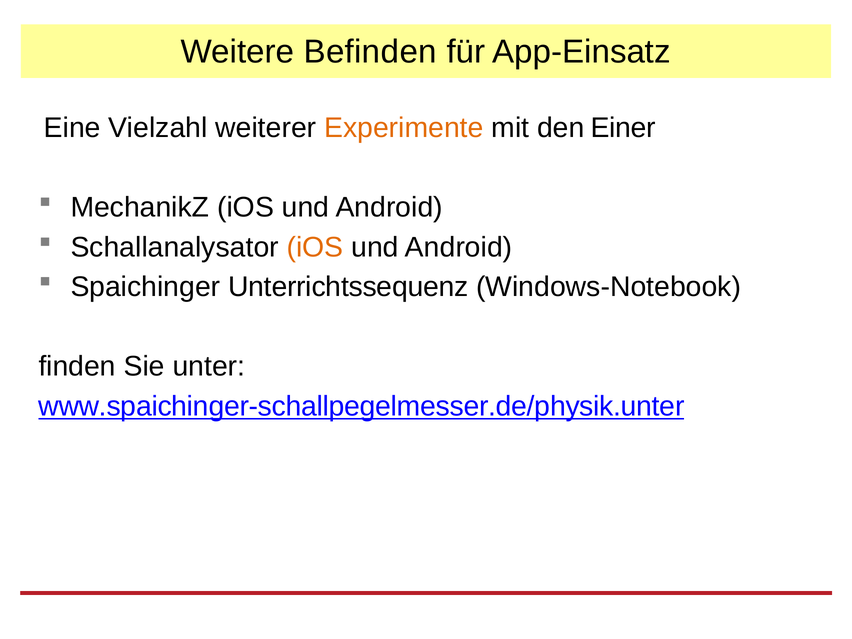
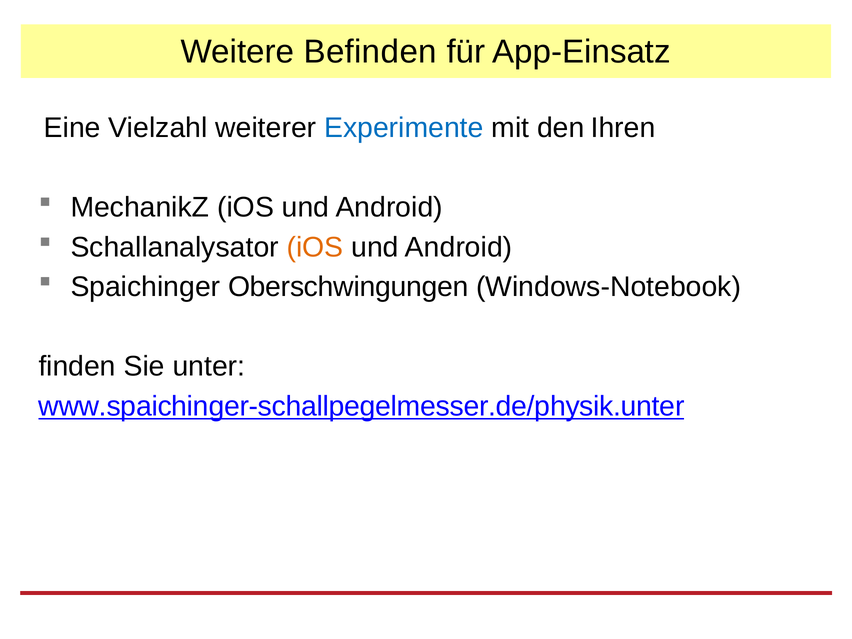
Experimente colour: orange -> blue (404, 128)
Einer: Einer -> Ihren (623, 128)
Unterrichtssequenz: Unterrichtssequenz -> Oberschwingungen (348, 287)
